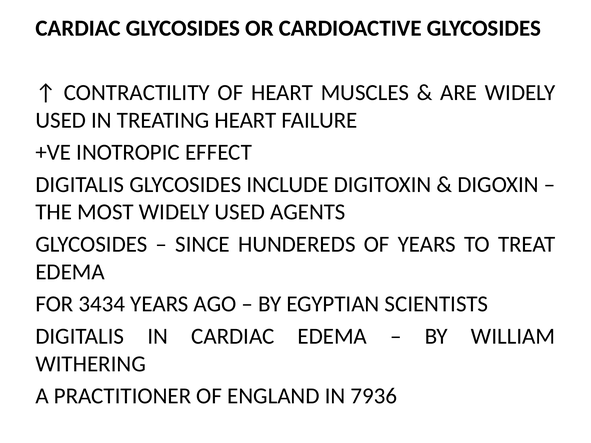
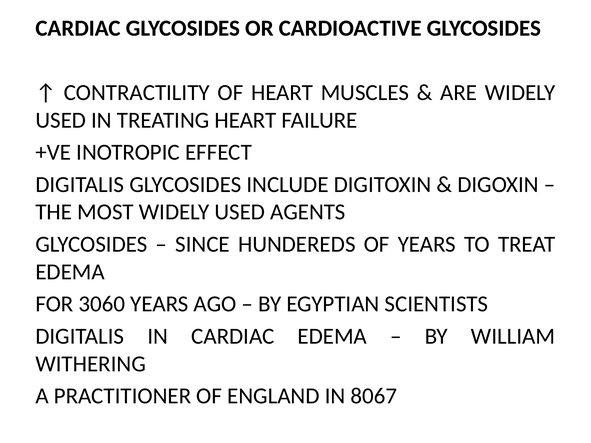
3434: 3434 -> 3060 (102, 304)
7936: 7936 -> 8067 (374, 396)
